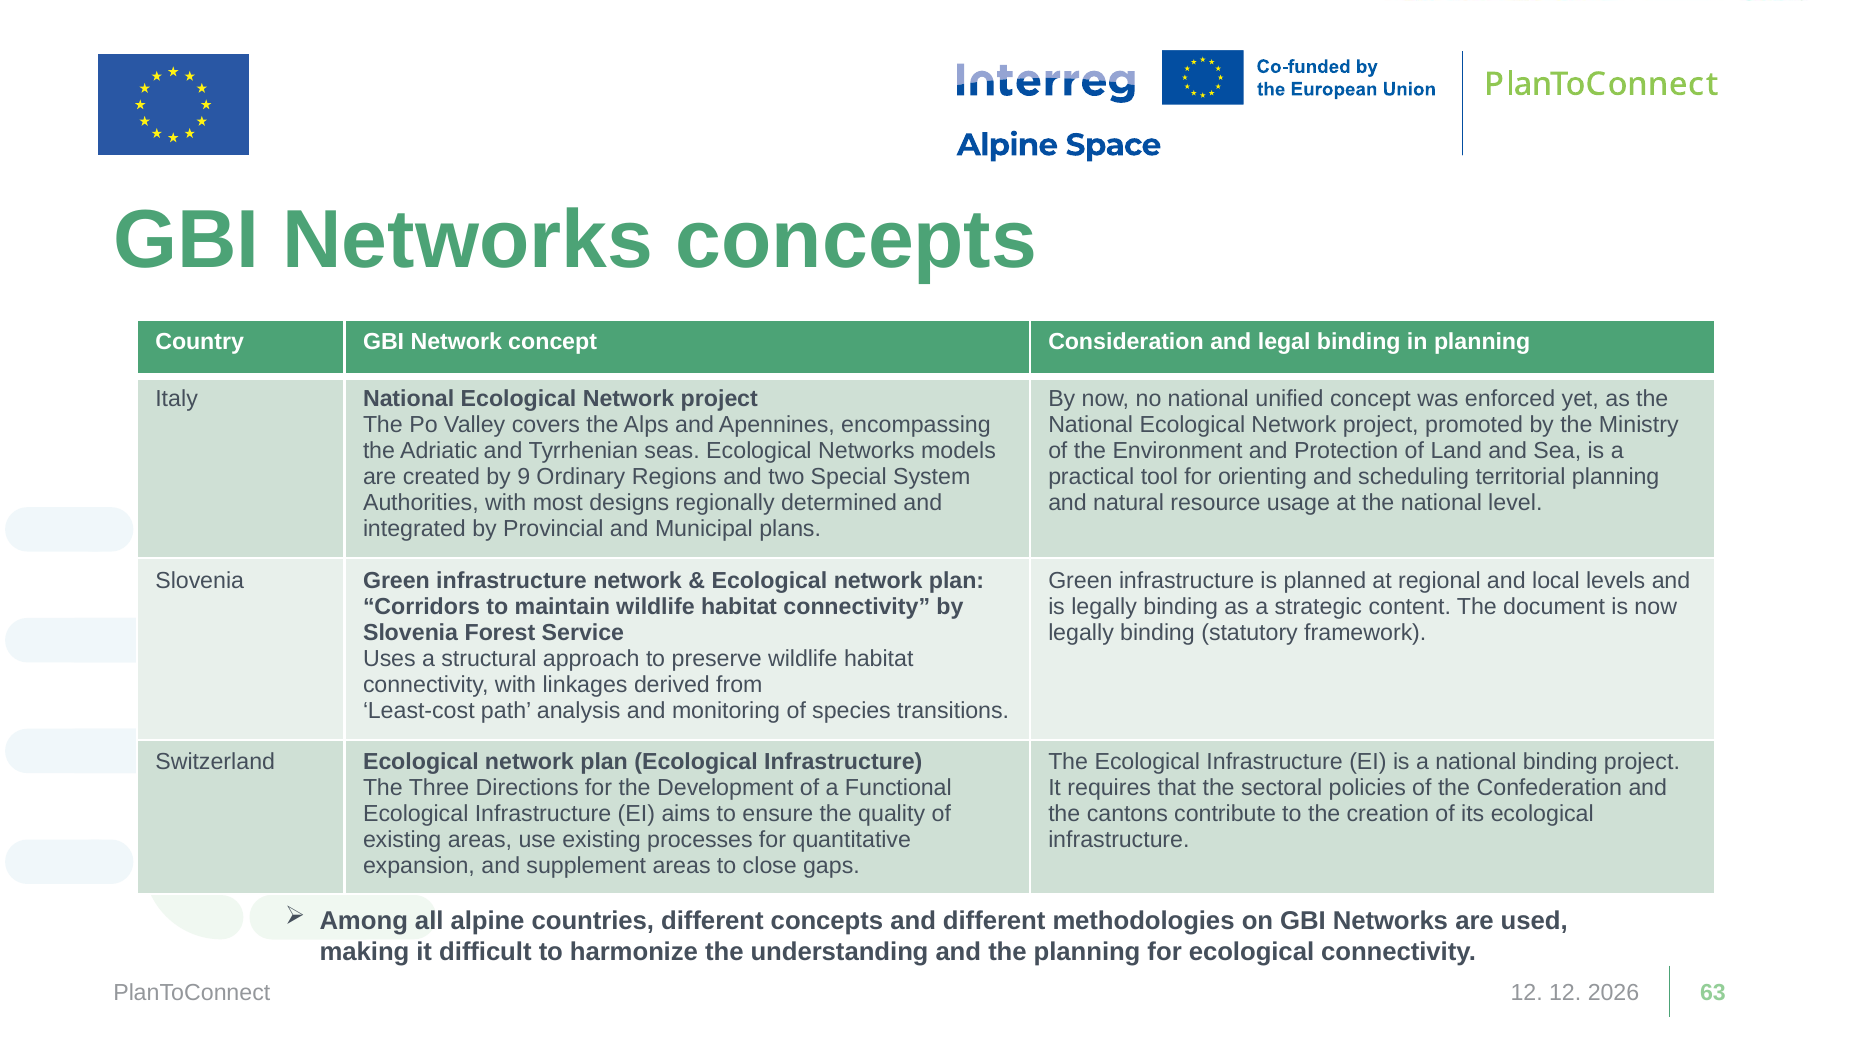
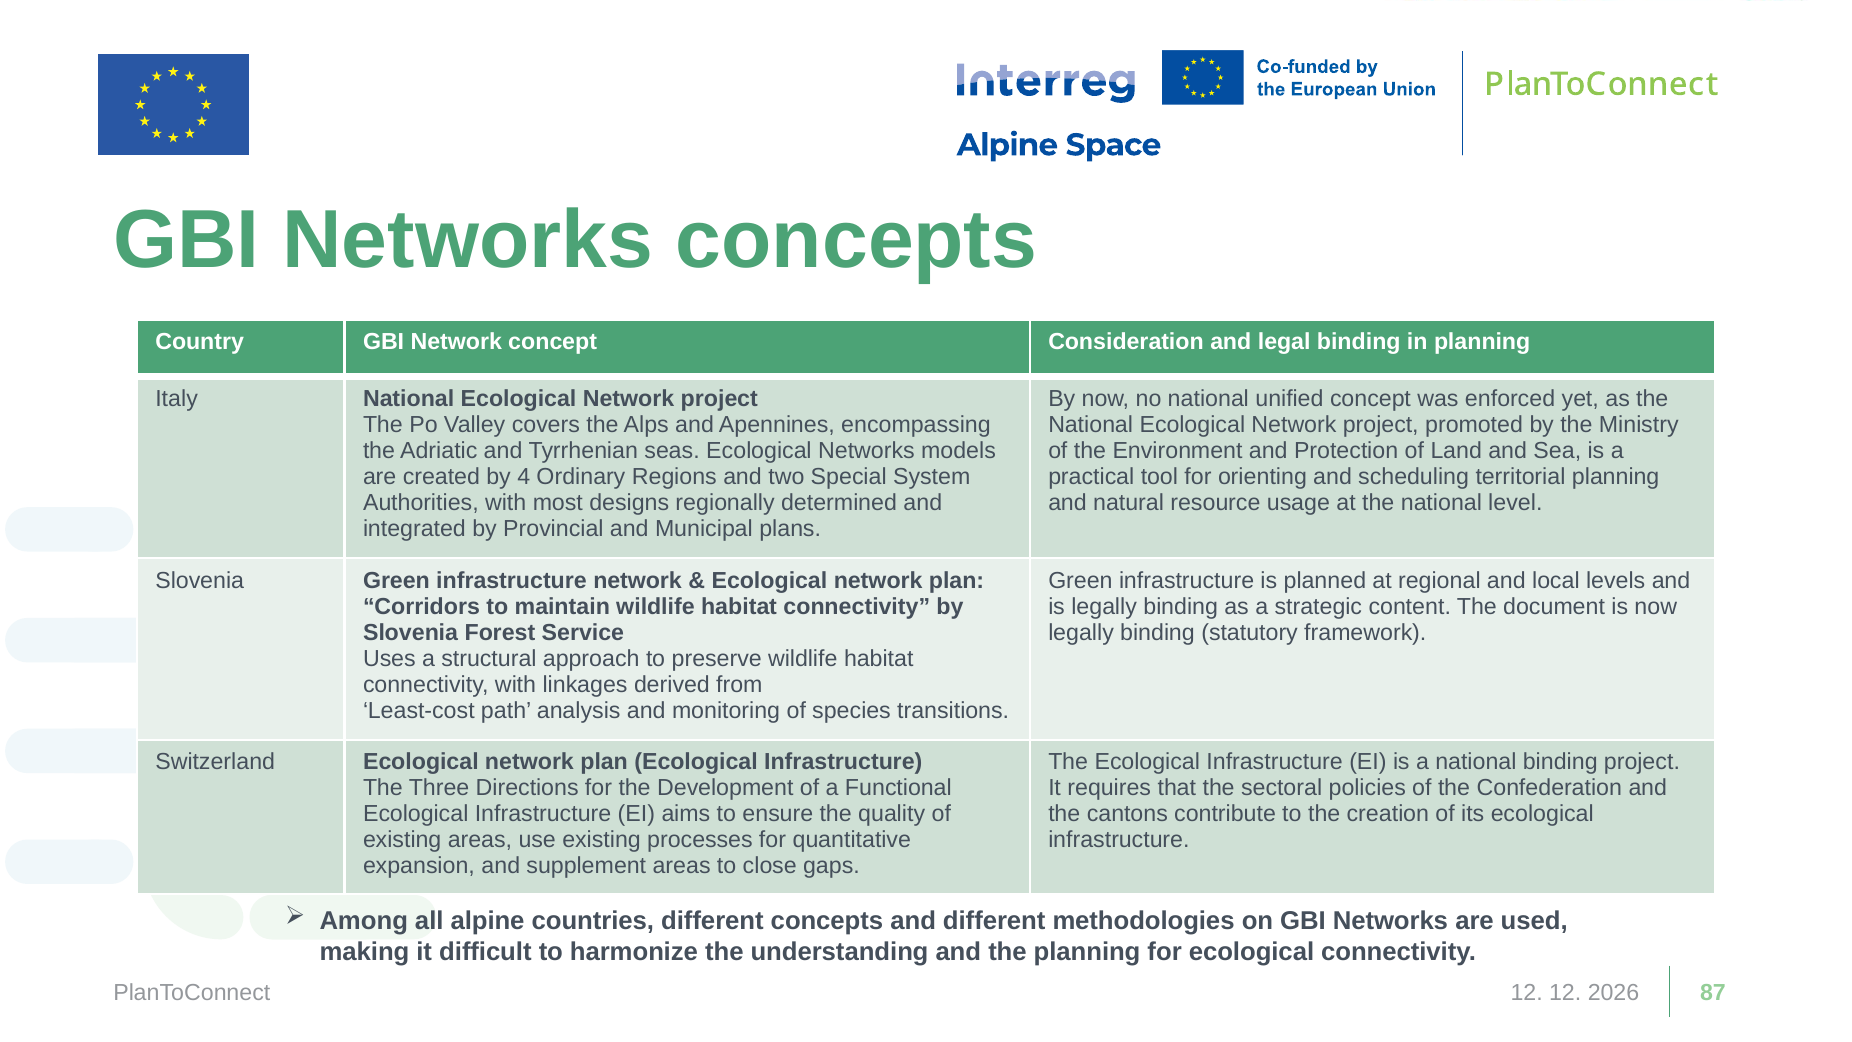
9: 9 -> 4 (524, 477)
63: 63 -> 87 (1713, 993)
